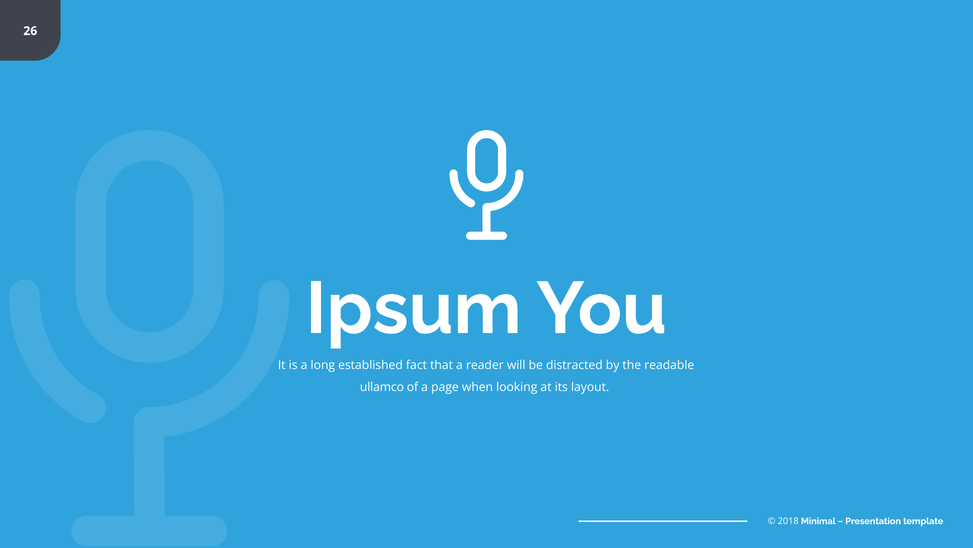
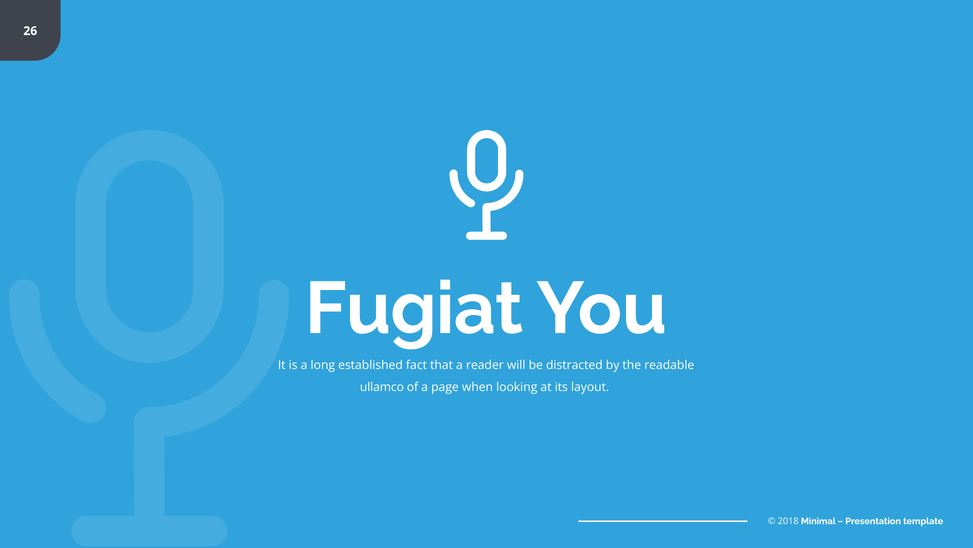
Ipsum: Ipsum -> Fugiat (414, 309)
